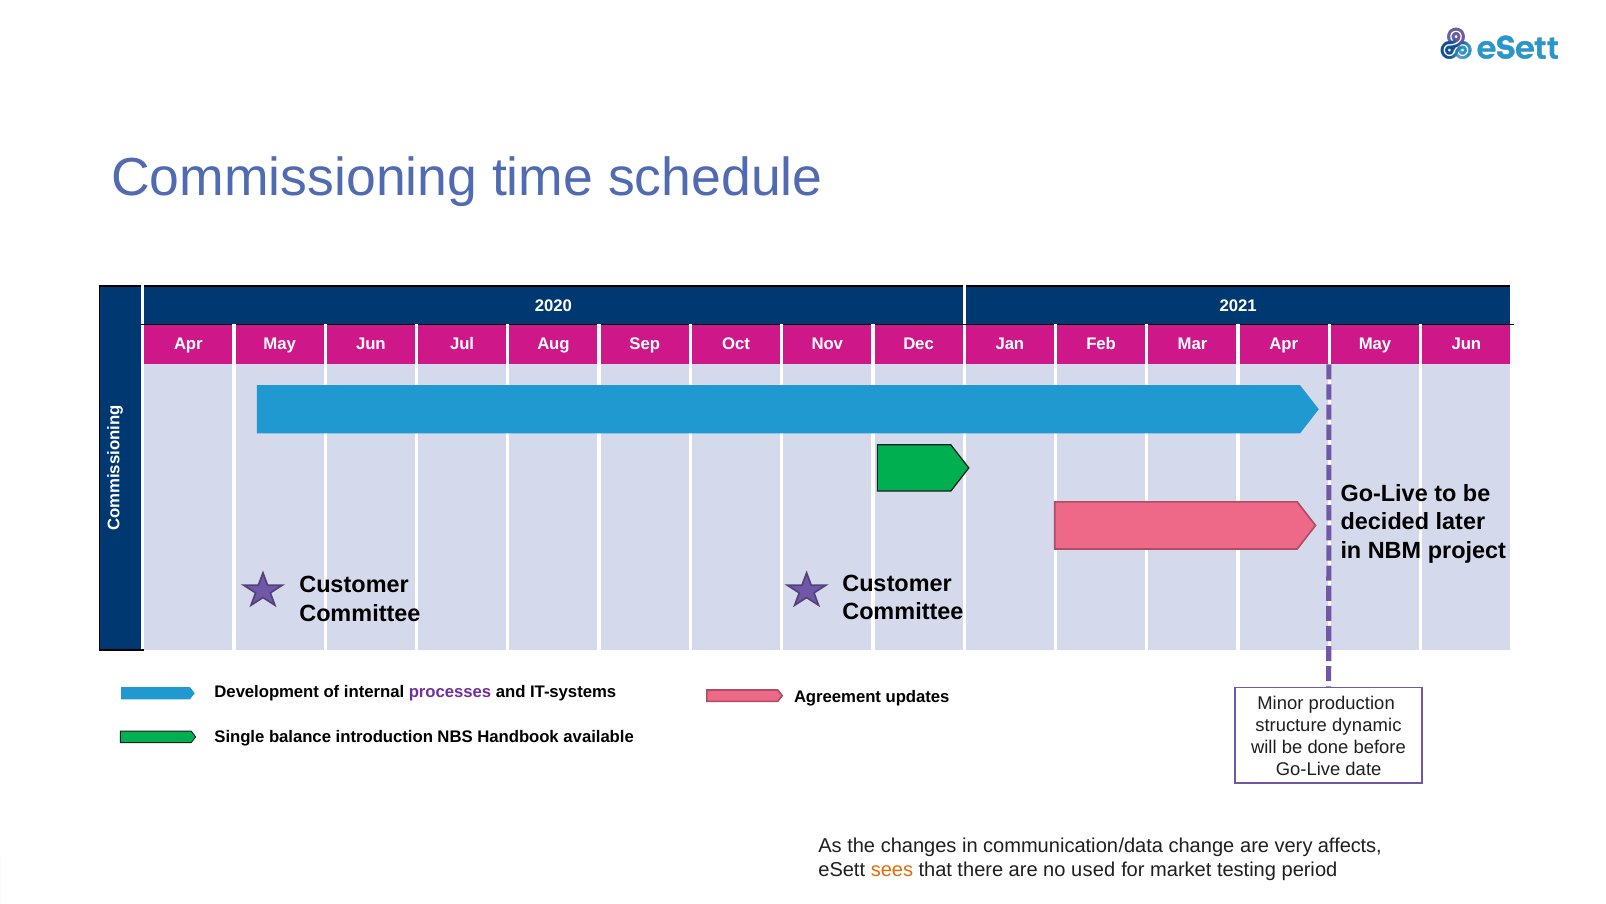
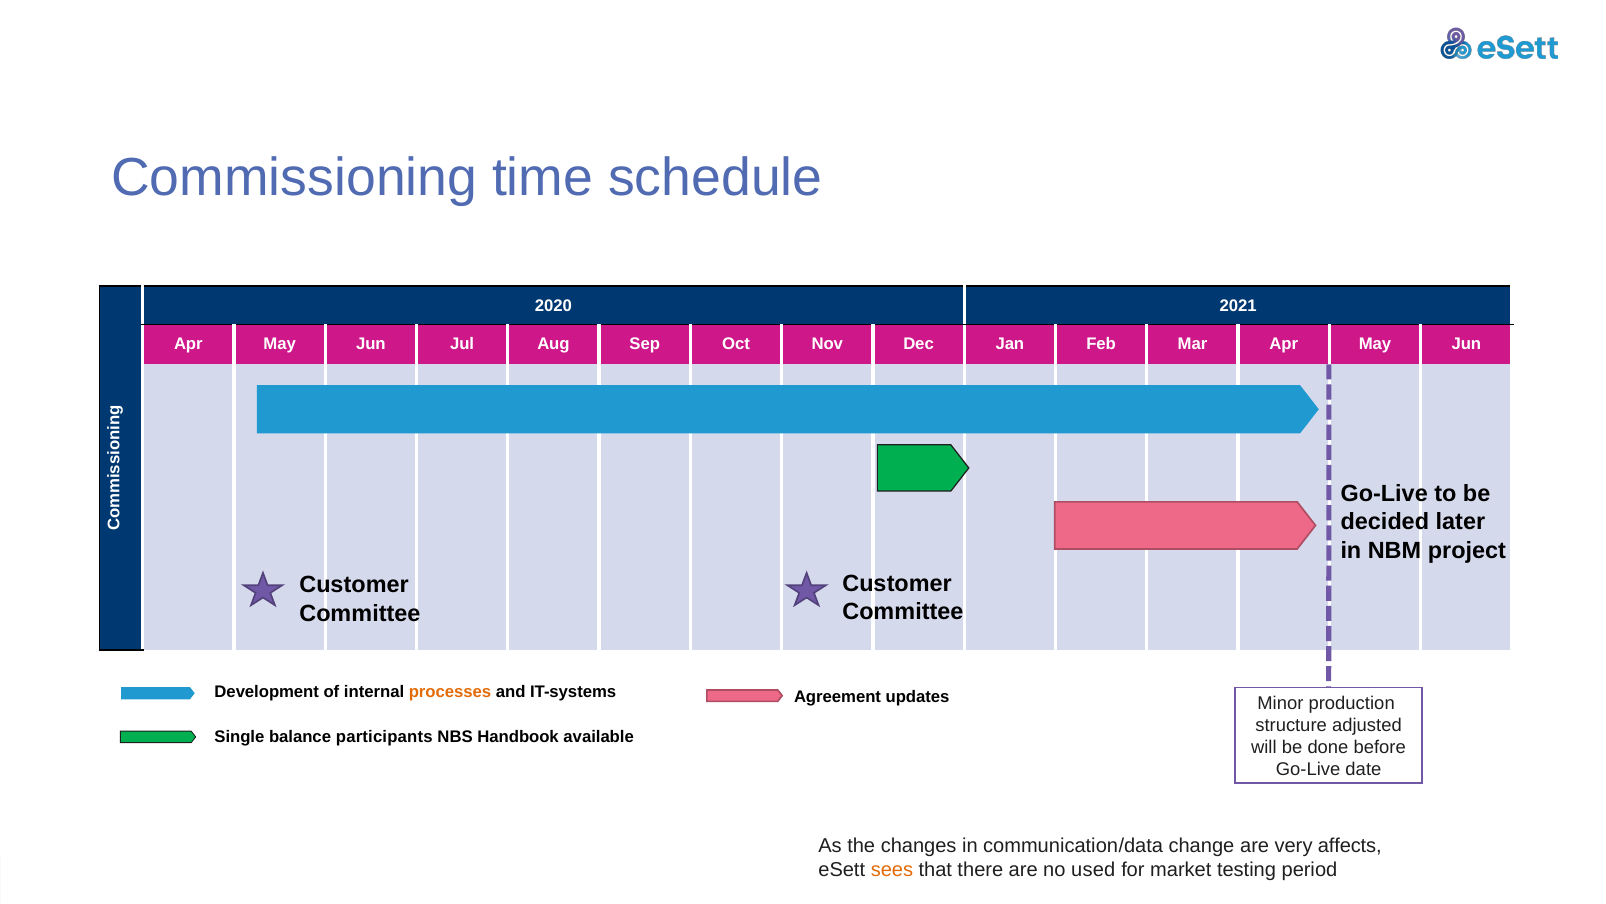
processes colour: purple -> orange (450, 692)
dynamic: dynamic -> adjusted (1367, 725)
introduction: introduction -> participants (384, 737)
